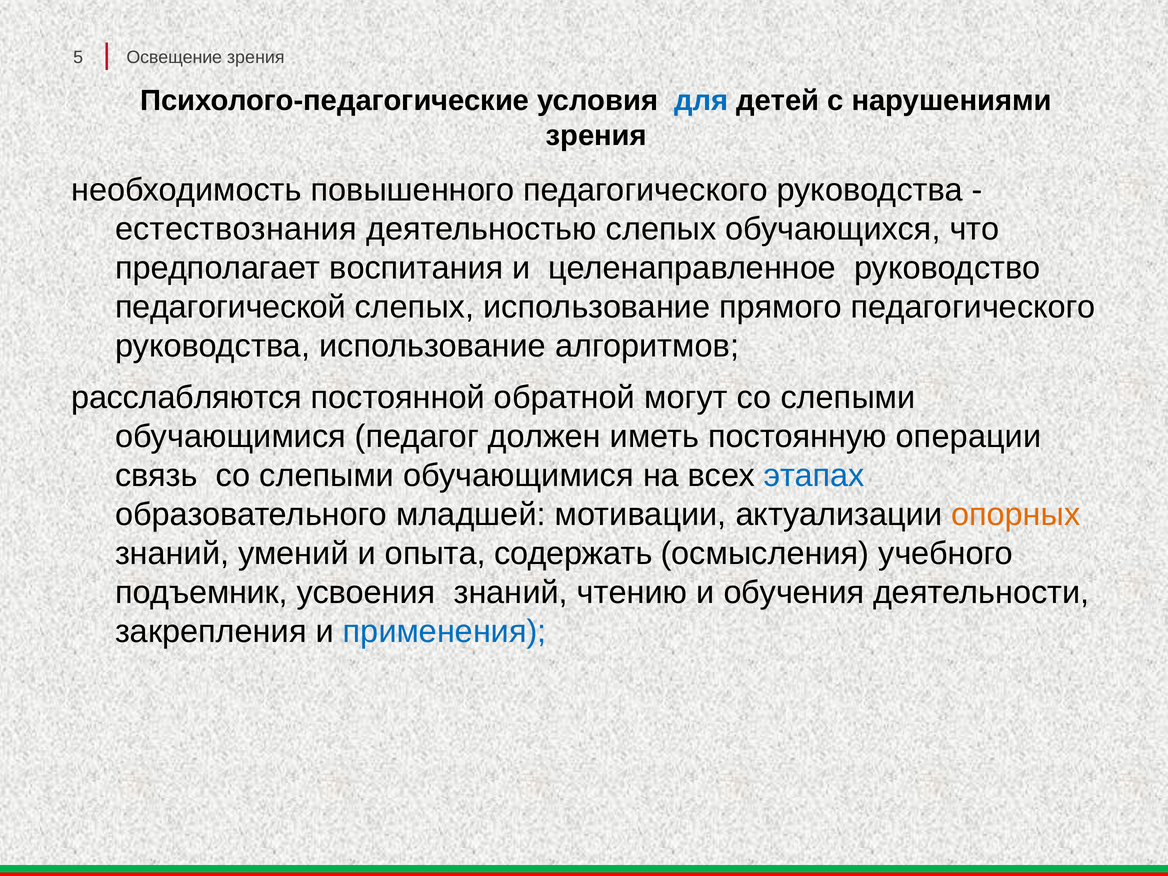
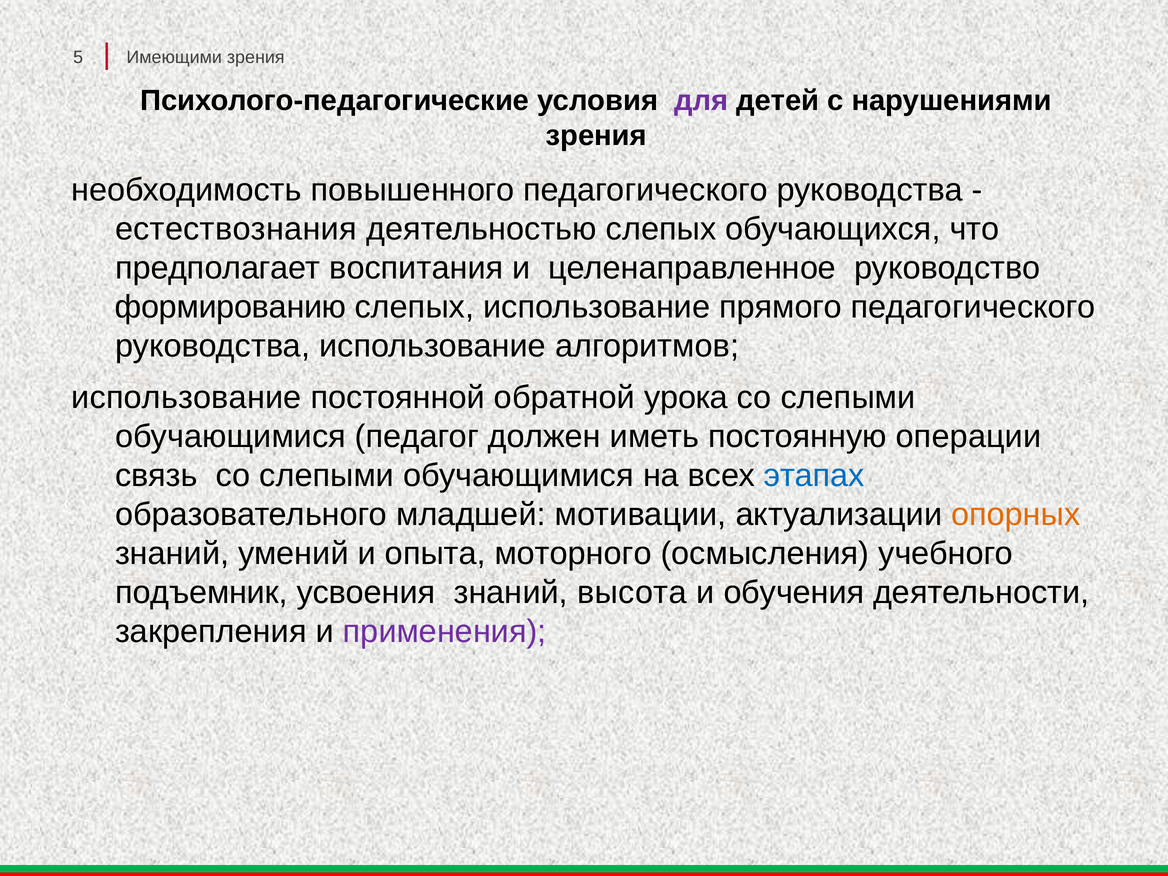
Освещение: Освещение -> Имеющими (174, 58)
для colour: blue -> purple (701, 101)
педагогической: педагогической -> формированию (231, 307)
расслабляются: расслабляются -> использование (186, 398)
могут: могут -> урока (686, 398)
содержать: содержать -> моторного (573, 554)
чтению: чтению -> высота (632, 593)
применения colour: blue -> purple (445, 632)
